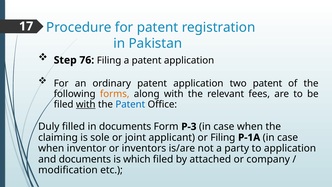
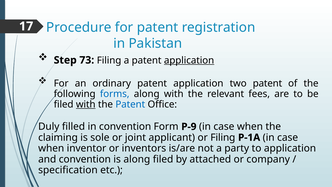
76: 76 -> 73 (87, 60)
application underline: none -> present (189, 60)
forms colour: orange -> blue (115, 94)
in documents: documents -> convention (125, 126)
P-3: P-3 -> P-9 (189, 126)
and documents: documents -> convention (85, 159)
is which: which -> along (137, 159)
modification: modification -> specification (68, 170)
